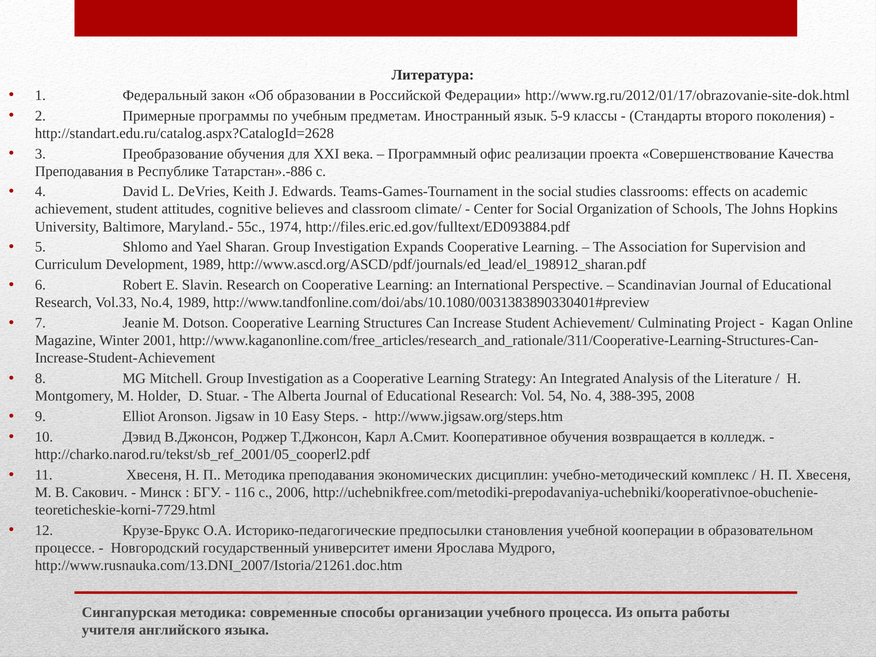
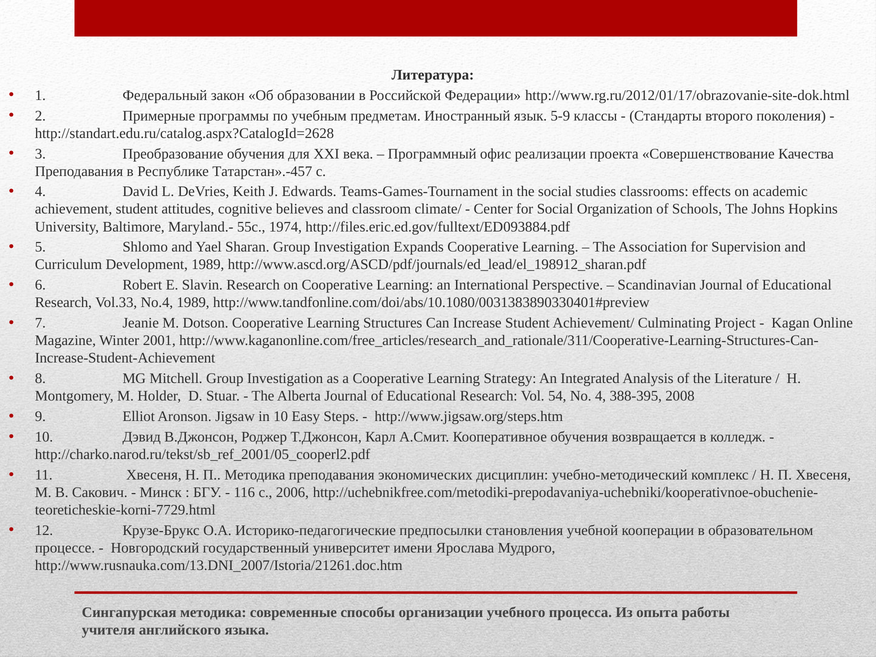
Татарстан».-886: Татарстан».-886 -> Татарстан».-457 (262, 171)
